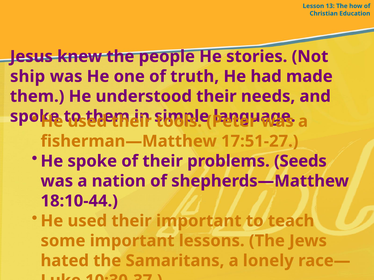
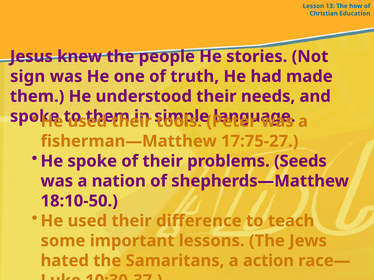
ship: ship -> sign (28, 77)
17:51-27: 17:51-27 -> 17:75-27 (260, 141)
18:10-44: 18:10-44 -> 18:10-50 (79, 201)
their important: important -> difference (199, 221)
lonely: lonely -> action (268, 261)
